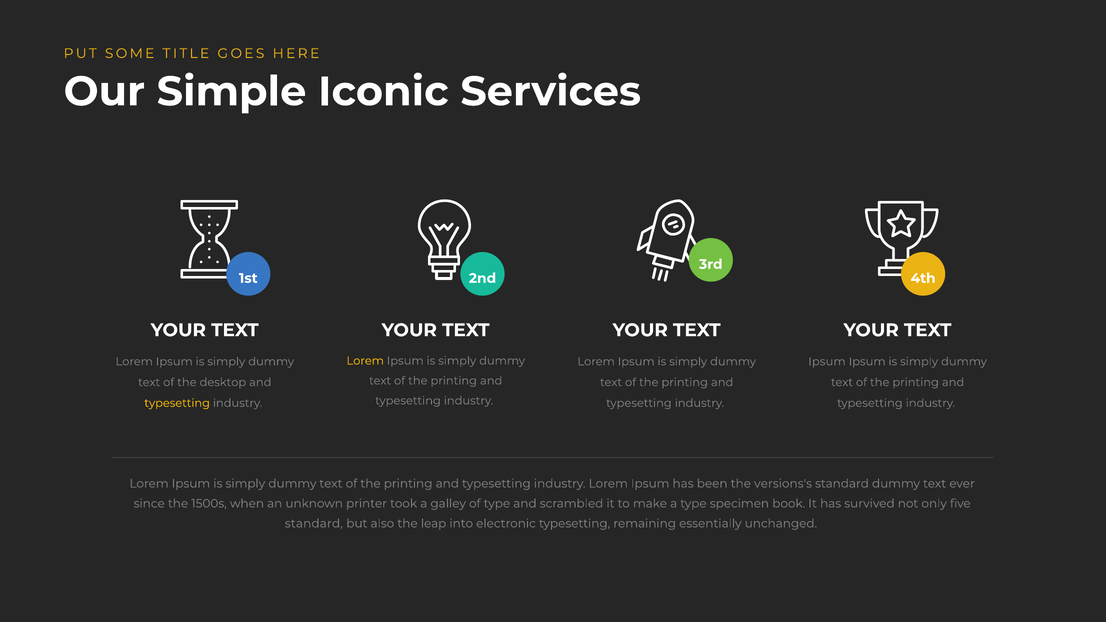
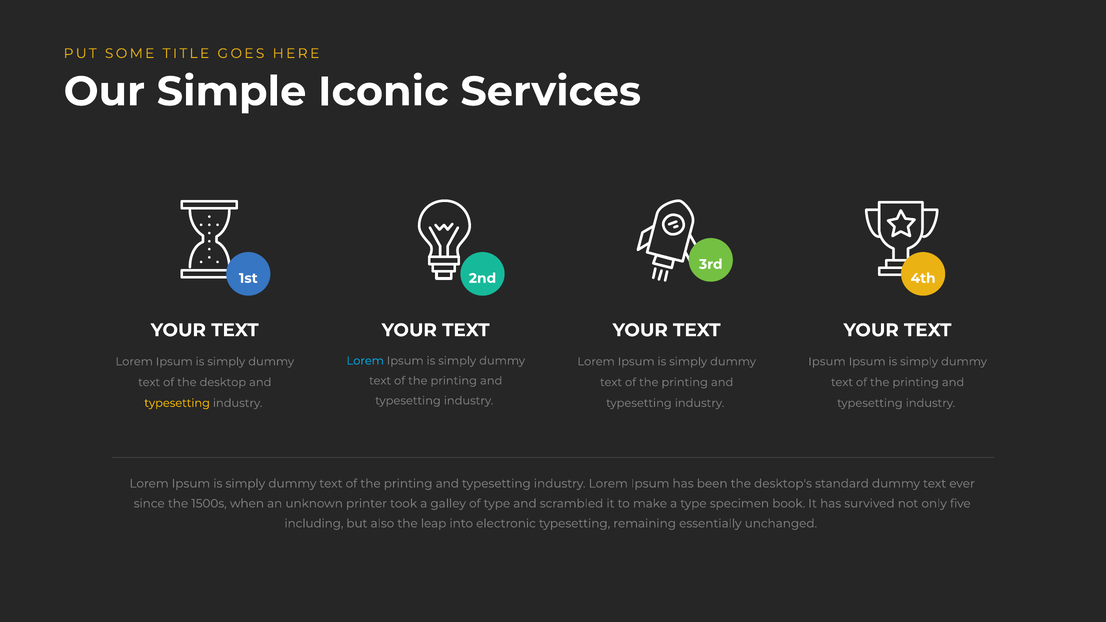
Lorem colour: yellow -> light blue (365, 361)
versions's: versions's -> desktop's (783, 484)
standard: standard -> including (314, 524)
